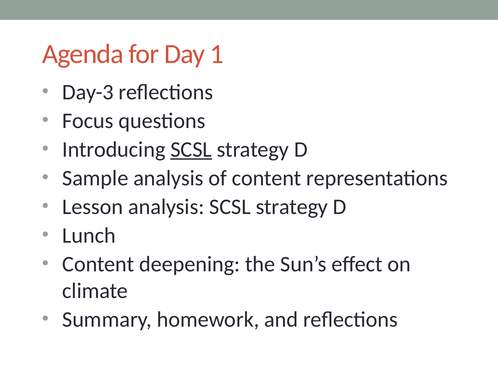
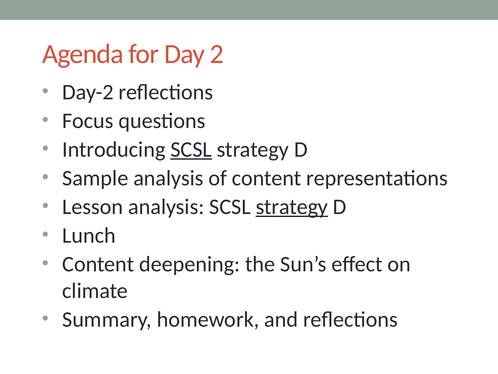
1: 1 -> 2 (217, 54)
Day-3: Day-3 -> Day-2 (88, 92)
strategy underline: none -> present (292, 207)
